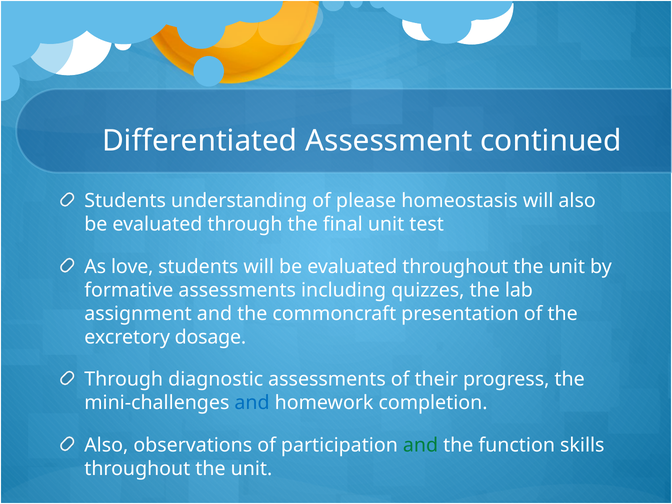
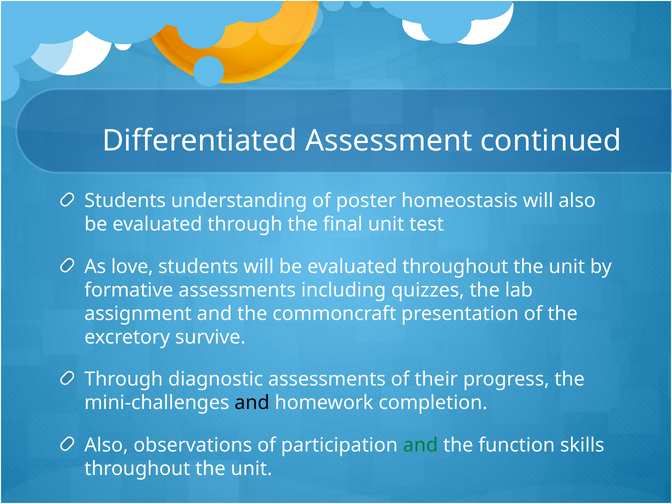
please: please -> poster (366, 201)
dosage: dosage -> survive (210, 337)
and colour: blue -> black (252, 403)
